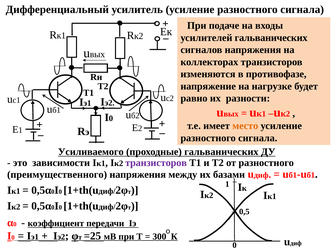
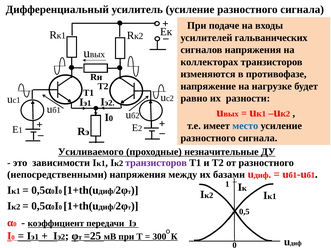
место colour: orange -> blue (245, 126)
проходные гальванических: гальванических -> незначительные (221, 152)
преимущественного: преимущественного -> непосредственными (57, 175)
